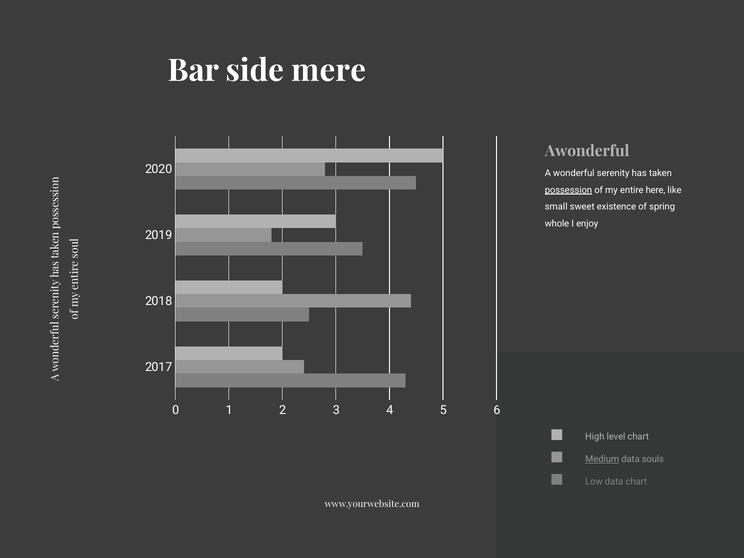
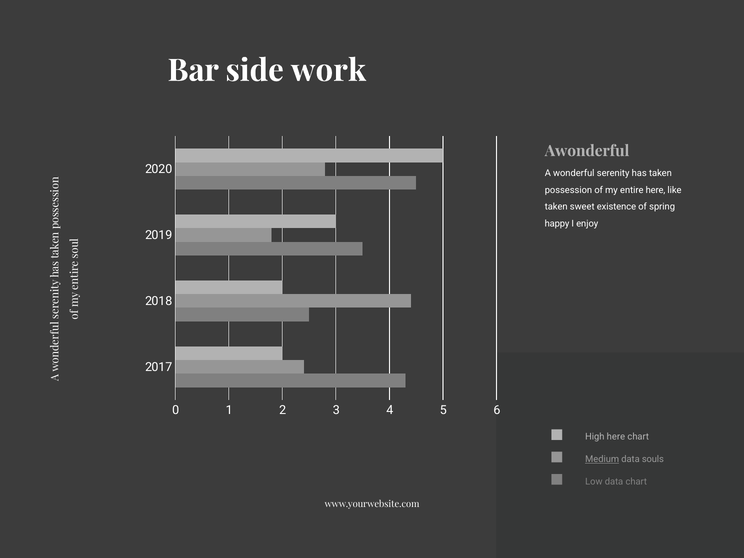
mere: mere -> work (329, 71)
possession underline: present -> none (568, 190)
small: small -> taken (556, 207)
whole: whole -> happy (557, 224)
High level: level -> here (616, 437)
